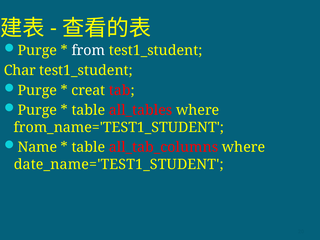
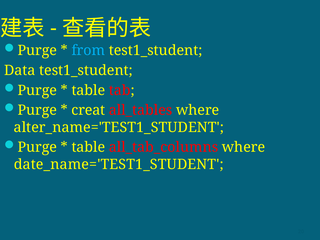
from colour: white -> light blue (88, 51)
Char: Char -> Data (20, 70)
creat: creat -> table (88, 90)
table: table -> creat (88, 110)
from_name='TEST1_STUDENT: from_name='TEST1_STUDENT -> alter_name='TEST1_STUDENT (119, 127)
Name: Name -> Purge (37, 147)
